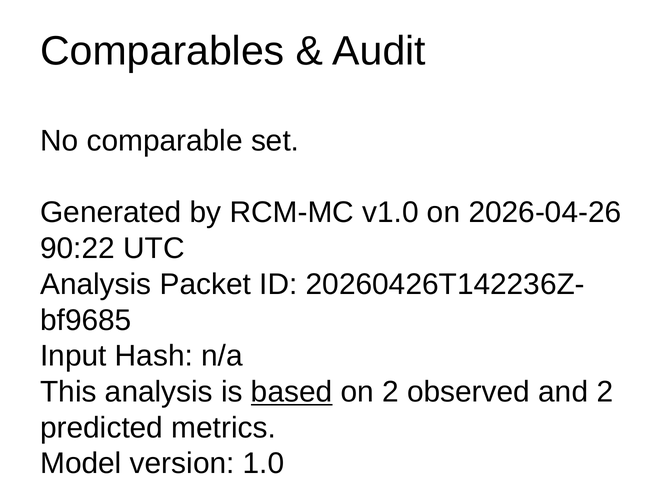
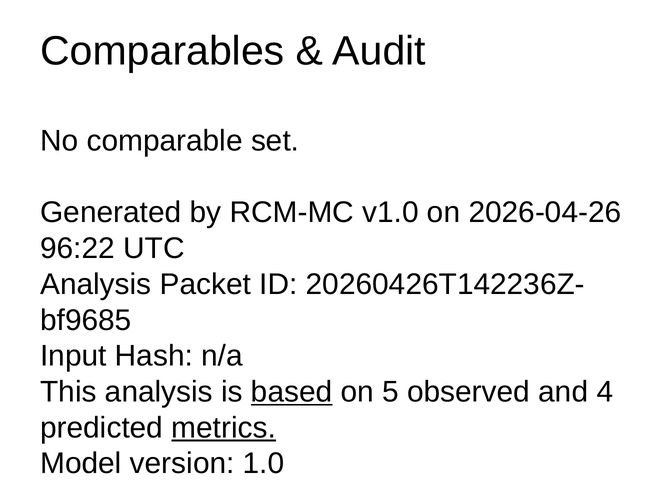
90:22: 90:22 -> 96:22 (78, 248)
on 2: 2 -> 5 (391, 392)
and 2: 2 -> 4 (605, 392)
metrics underline: none -> present (224, 428)
